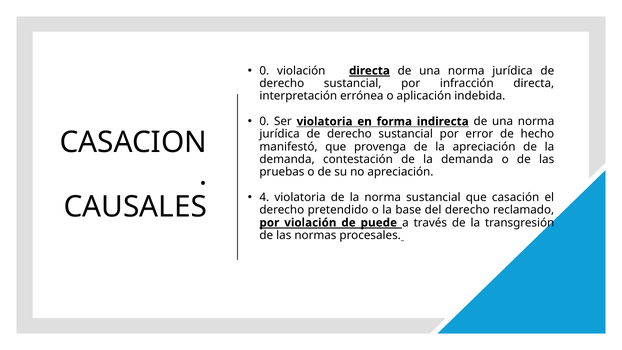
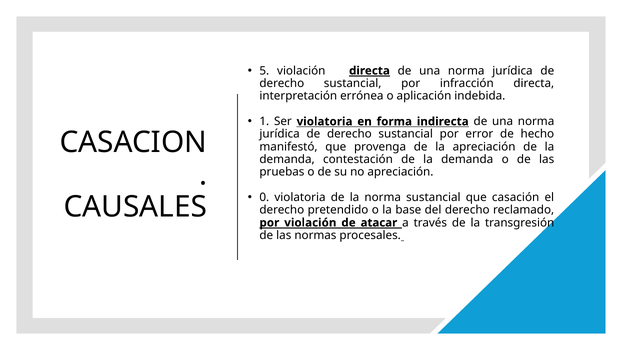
0: 0 -> 5 (264, 71)
0: 0 -> 1 (264, 121)
4: 4 -> 0 (264, 197)
puede: puede -> atacar (379, 223)
